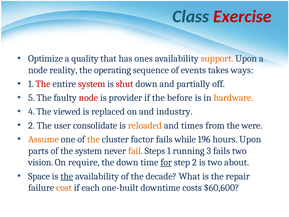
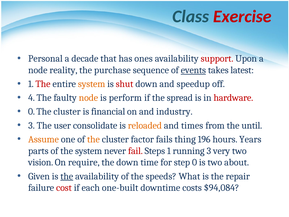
Optimize: Optimize -> Personal (45, 58)
quality: quality -> decade (85, 58)
support colour: orange -> red (217, 58)
operating: operating -> purchase (112, 70)
events underline: none -> present (193, 70)
ways: ways -> latest (242, 70)
system colour: red -> orange (92, 84)
partially: partially -> speedup (193, 84)
5: 5 -> 4 (31, 98)
node colour: red -> orange (88, 98)
provider: provider -> perform (125, 98)
before: before -> spread (180, 98)
hardware colour: orange -> red (233, 98)
4: 4 -> 0 (31, 111)
viewed: viewed -> cluster (67, 111)
replaced: replaced -> financial (108, 111)
2: 2 -> 3 (31, 125)
were: were -> until (252, 125)
while: while -> thing (185, 139)
hours Upon: Upon -> Years (250, 139)
fail colour: orange -> red (135, 151)
3 fails: fails -> very (222, 151)
for underline: present -> none (166, 162)
step 2: 2 -> 0 (195, 162)
Space: Space -> Given (39, 176)
decade: decade -> speeds (161, 176)
cost colour: orange -> red (64, 188)
$60,600: $60,600 -> $94,084 (221, 188)
